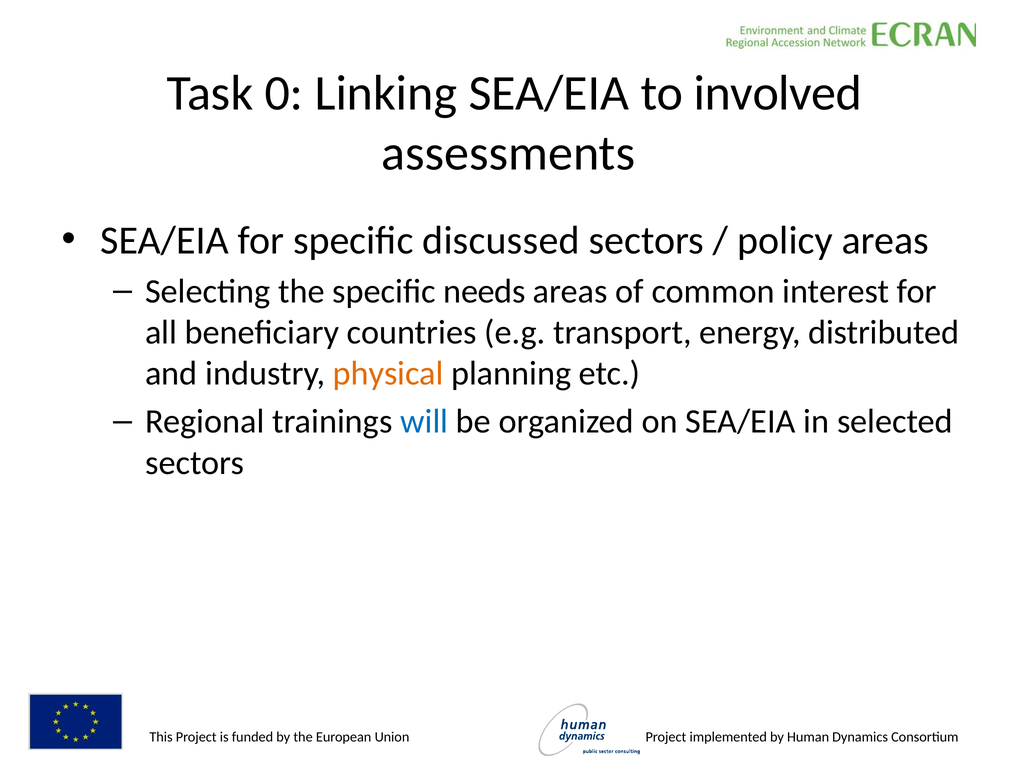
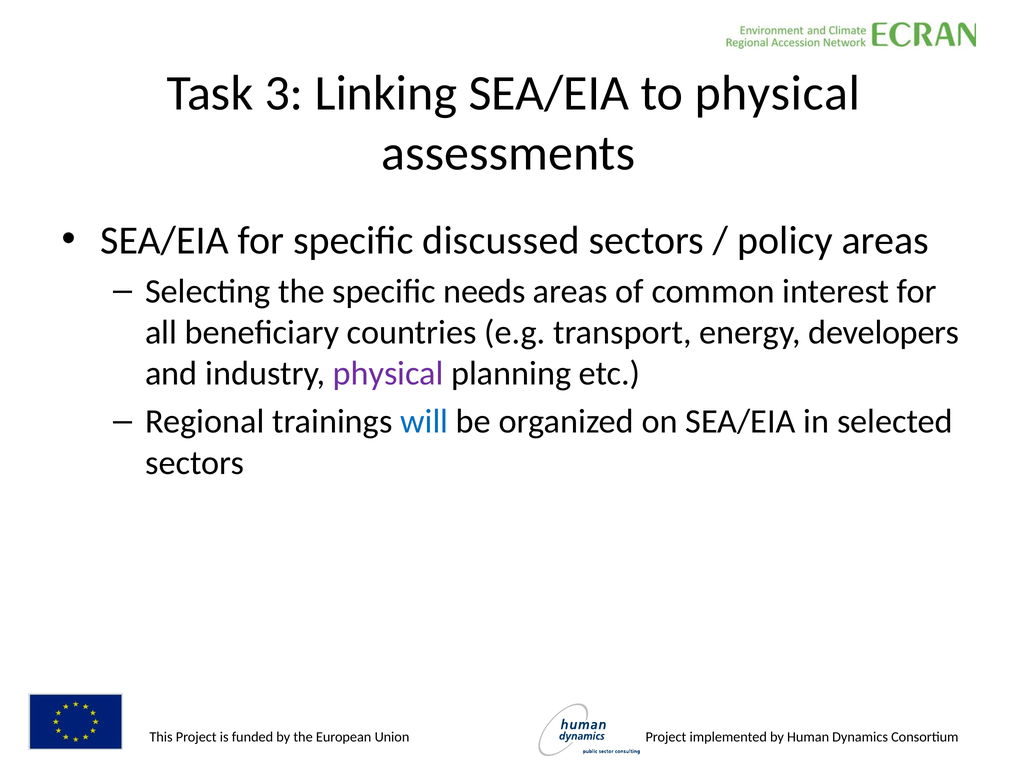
0: 0 -> 3 (284, 93)
to involved: involved -> physical (777, 93)
distributed: distributed -> developers (884, 333)
physical colour: orange -> purple (388, 374)
